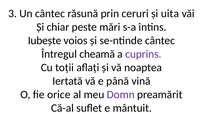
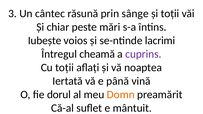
ceruri: ceruri -> sânge (135, 14)
și uita: uita -> toții (170, 14)
se-ntinde cântec: cântec -> lacrimi (160, 41)
orice: orice -> dorul (59, 95)
Domn colour: purple -> orange (121, 95)
